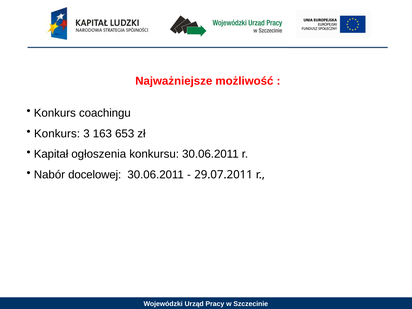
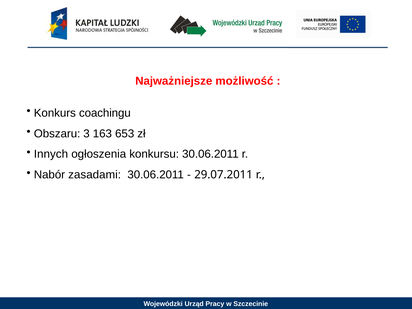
Konkurs: Konkurs -> Obszaru (57, 134)
Kapitał: Kapitał -> Innych (51, 154)
docelowej: docelowej -> zasadami (95, 175)
